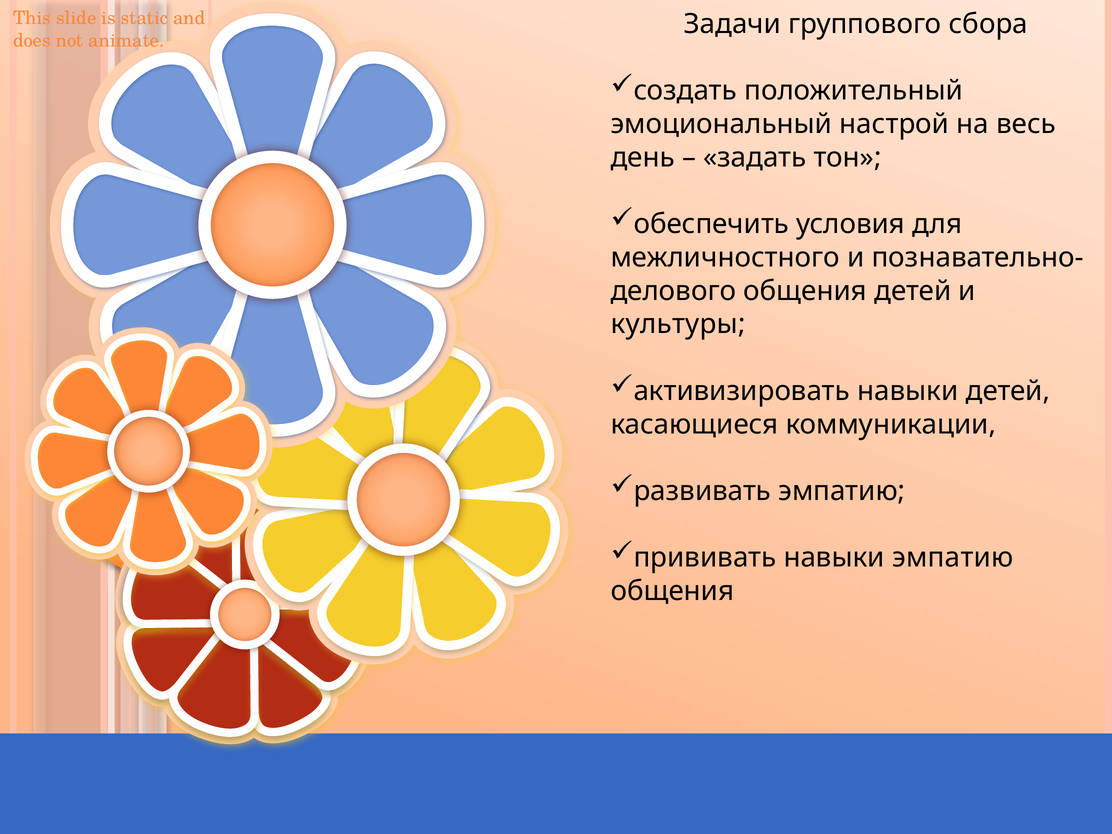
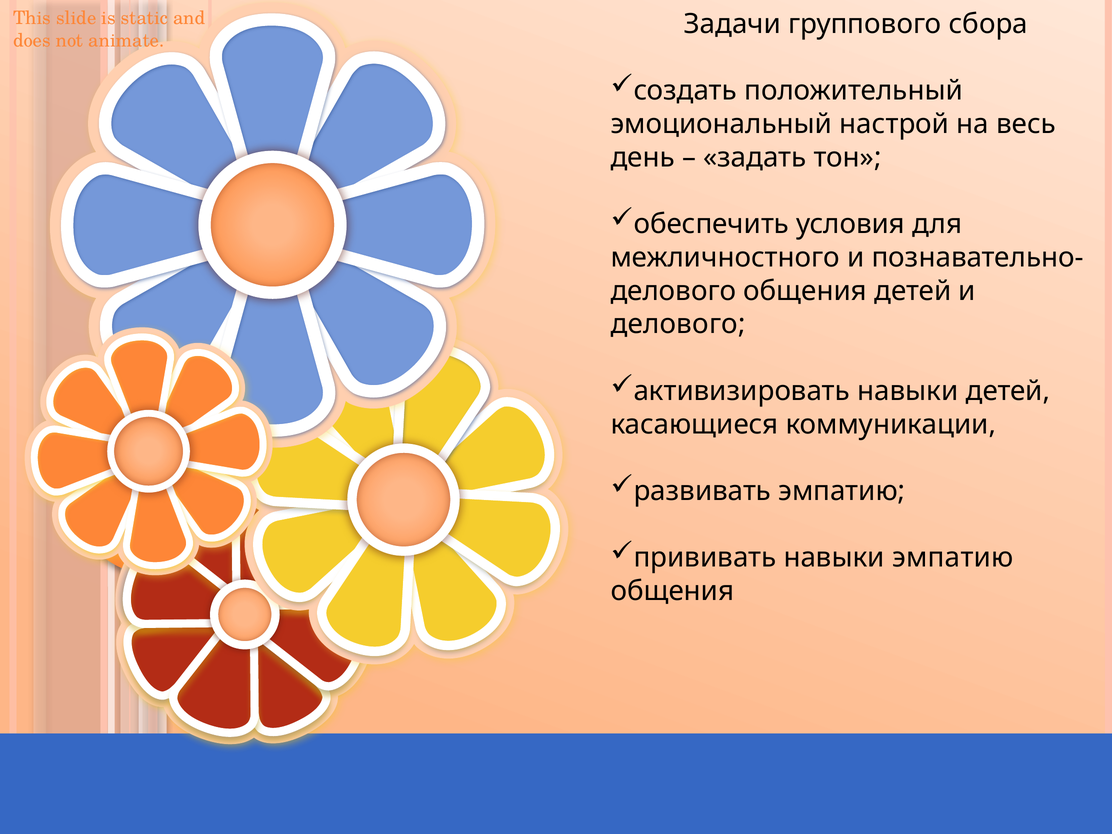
культуры: культуры -> делового (678, 324)
